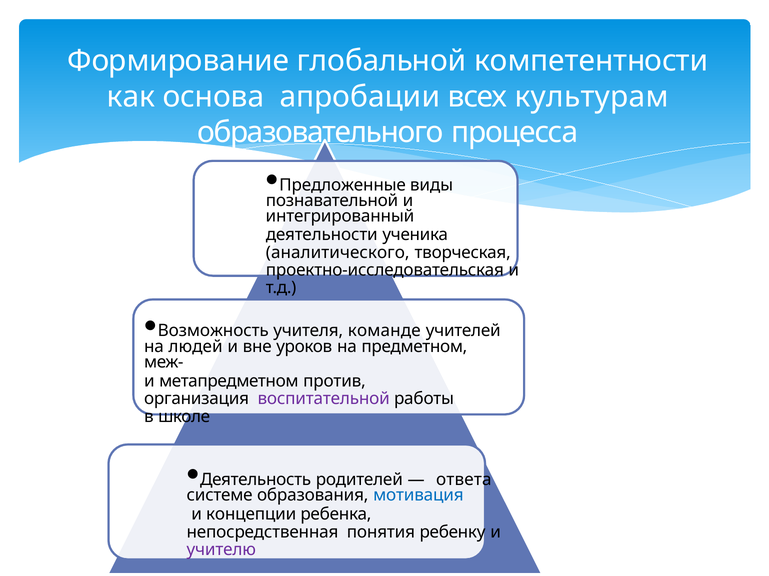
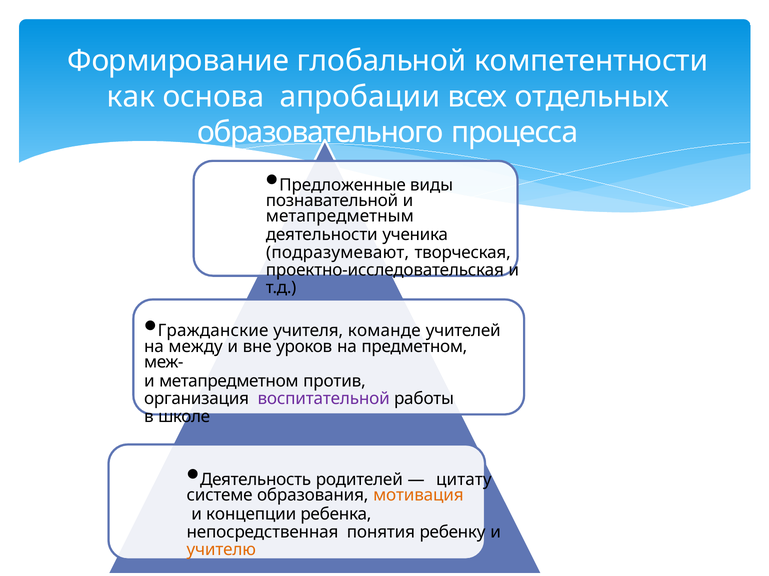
культурам: культурам -> отдельных (592, 97)
интегрированный: интегрированный -> метапредметным (340, 216)
аналитического: аналитического -> подразумевают (338, 253)
Возможность: Возможность -> Гражданские (213, 331)
людей: людей -> между (196, 347)
ответа: ответа -> цитату (464, 480)
мотивация colour: blue -> orange (418, 496)
учителю colour: purple -> orange (221, 550)
